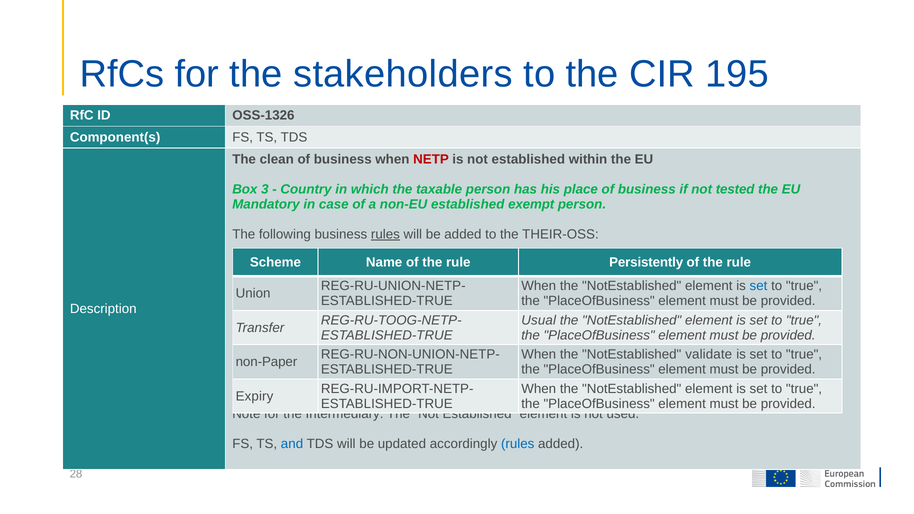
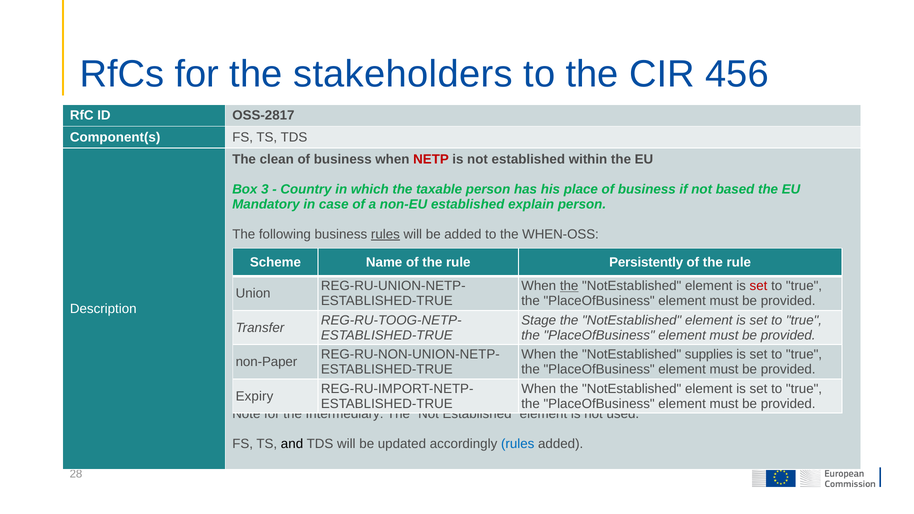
195: 195 -> 456 (737, 74)
OSS-1326: OSS-1326 -> OSS-2817 (263, 116)
tested: tested -> based (735, 189)
exempt: exempt -> explain (531, 204)
THEIR-OSS: THEIR-OSS -> WHEN-OSS (561, 234)
the underline: none -> present (569, 286)
set colour: blue -> red (759, 286)
Usual: Usual -> Stage (539, 320)
validate: validate -> supplies (709, 355)
and colour: blue -> black (292, 444)
